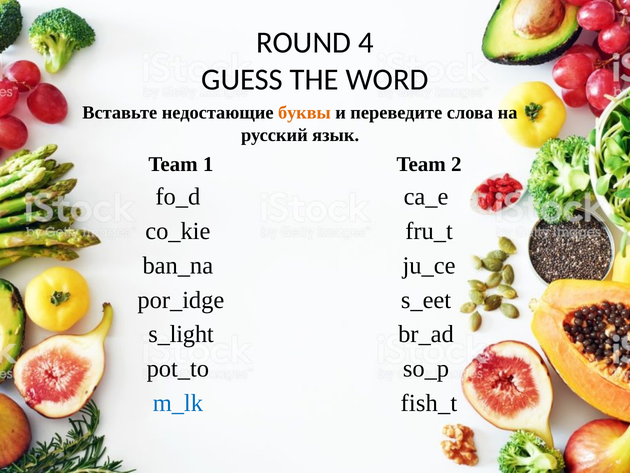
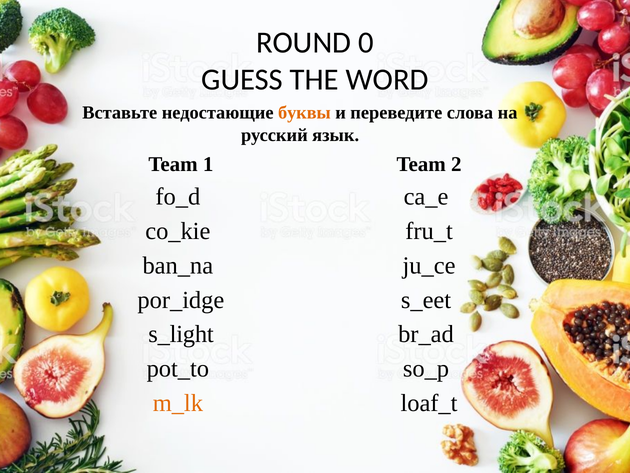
4: 4 -> 0 (366, 43)
m_lk colour: blue -> orange (178, 403)
fish_t: fish_t -> loaf_t (429, 403)
